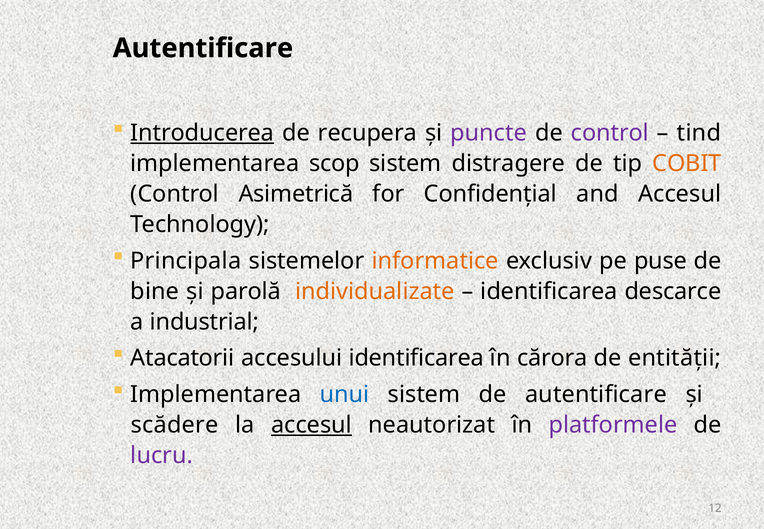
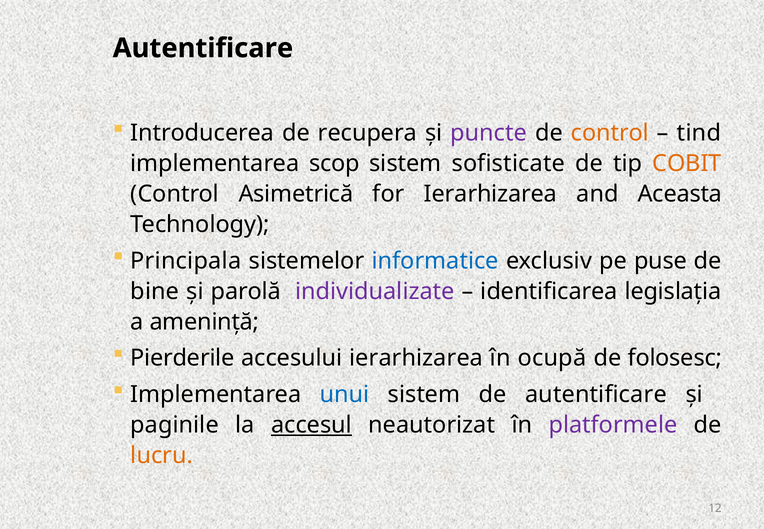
Introducerea underline: present -> none (202, 133)
control colour: purple -> orange (610, 133)
distragere: distragere -> sofisticate (508, 164)
for Confidențial: Confidențial -> Ierarhizarea (491, 194)
and Accesul: Accesul -> Aceasta (680, 194)
informatice colour: orange -> blue (435, 261)
individualizate colour: orange -> purple (375, 291)
descarce: descarce -> legislația (673, 291)
industrial: industrial -> amenință (204, 322)
Atacatorii: Atacatorii -> Pierderile (182, 358)
accesului identificarea: identificarea -> ierarhizarea (416, 358)
cărora: cărora -> ocupă (552, 358)
entității: entității -> folosesc (675, 358)
scădere: scădere -> paginile (175, 425)
lucru colour: purple -> orange (162, 455)
